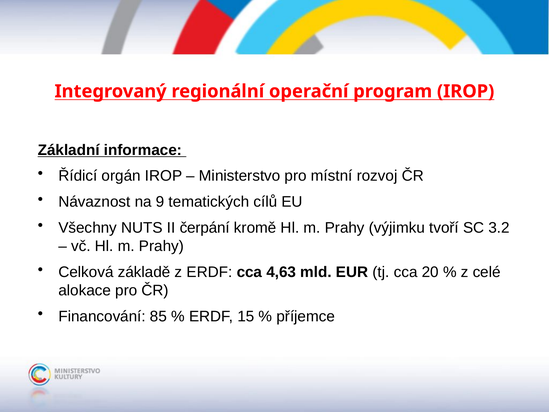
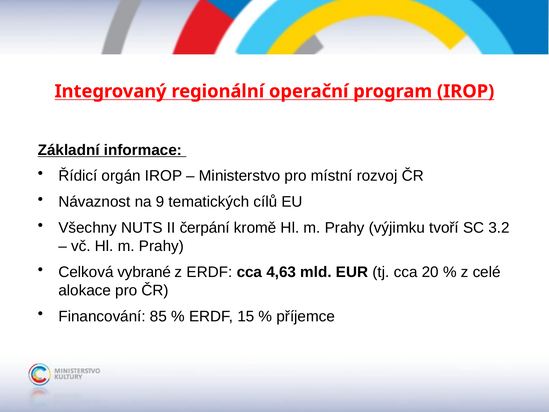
základě: základě -> vybrané (144, 272)
